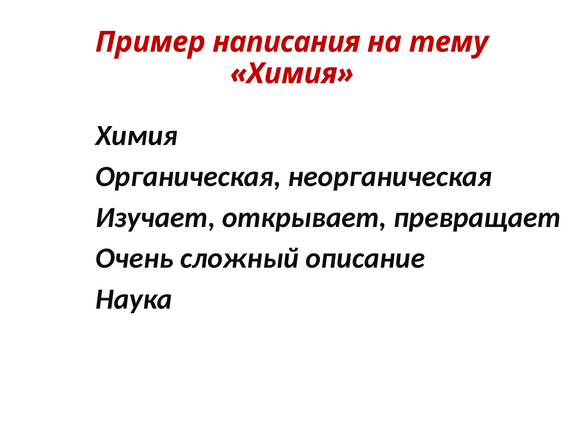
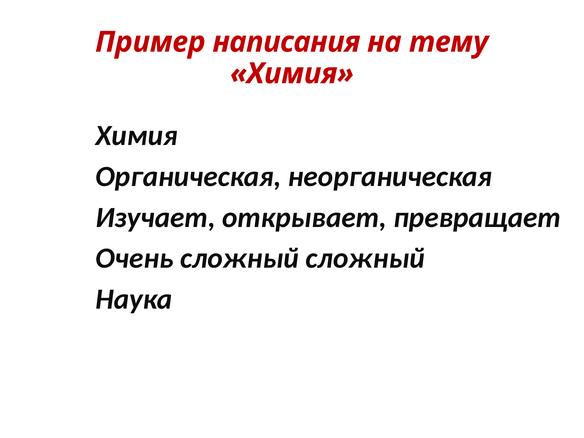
сложный описание: описание -> сложный (365, 258)
